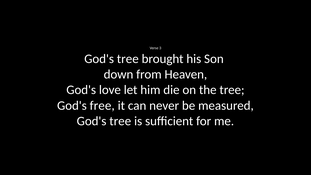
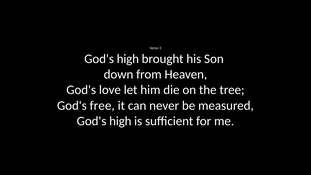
tree: tree -> high (128, 59)
tree: tree -> high (120, 121)
